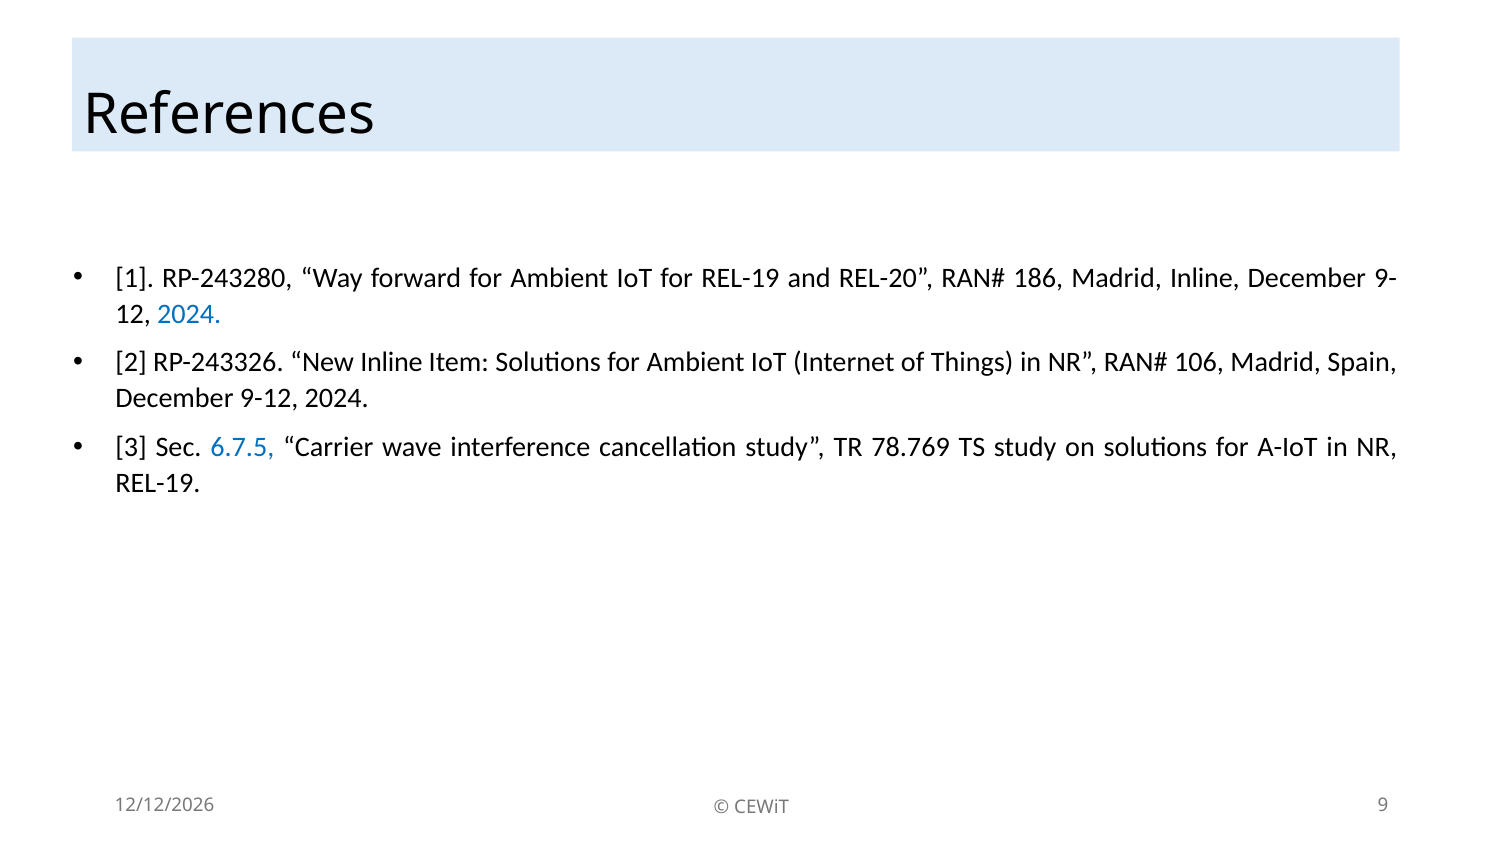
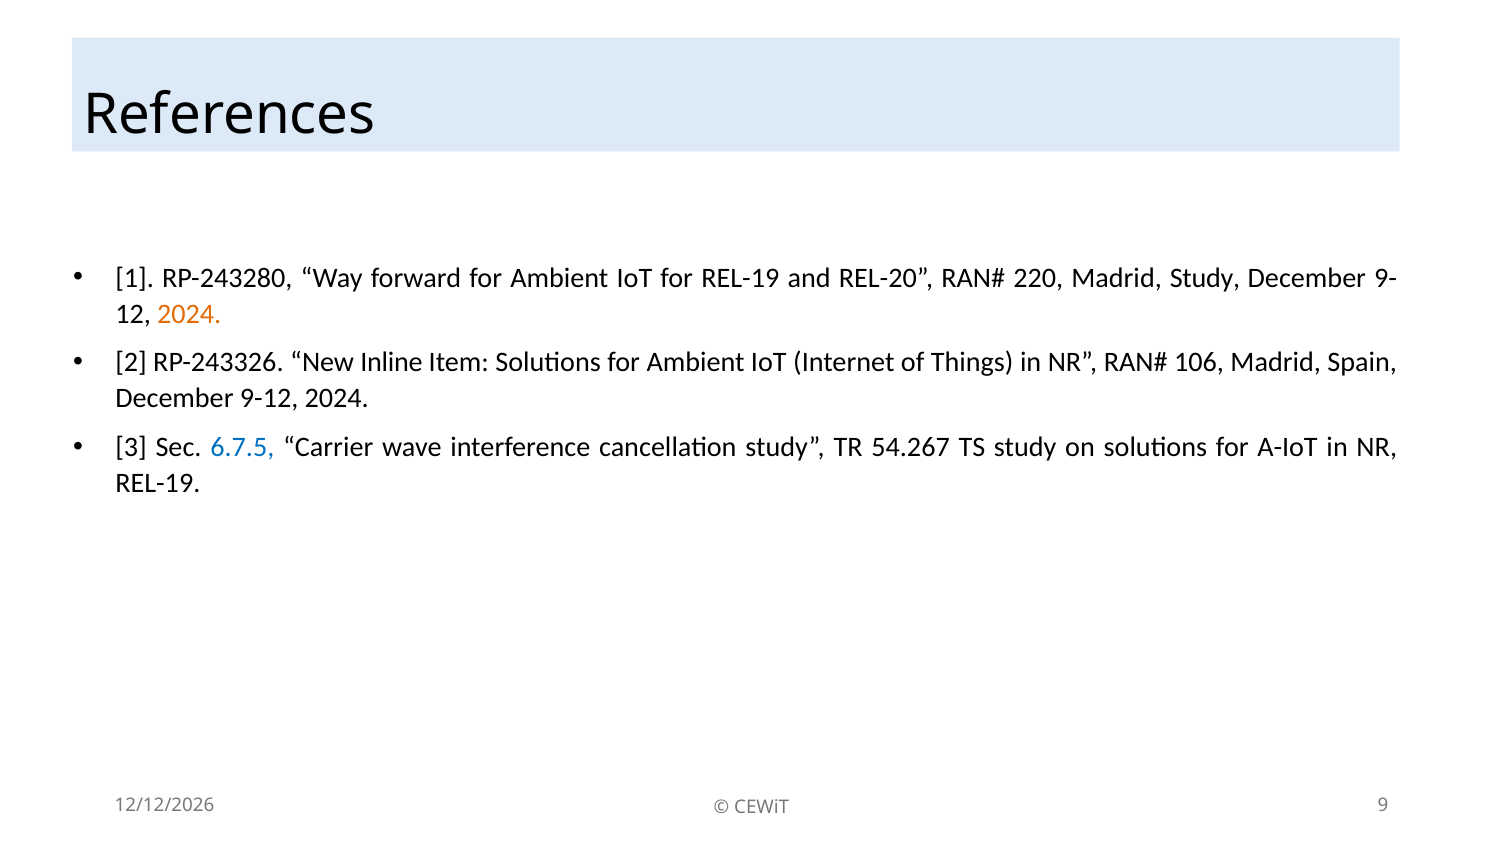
186: 186 -> 220 (1038, 278)
Madrid Inline: Inline -> Study (1205, 278)
2024 colour: blue -> orange (189, 314)
78.769: 78.769 -> 54.267 (911, 448)
